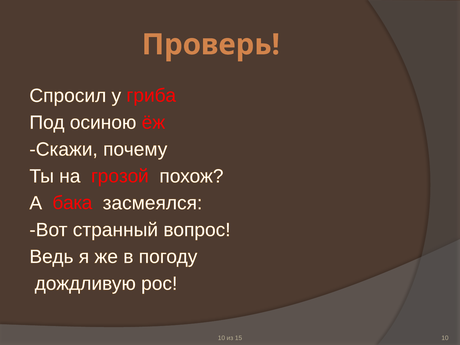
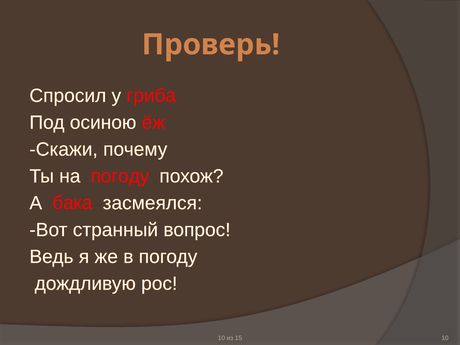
на грозой: грозой -> погоду (120, 176)
